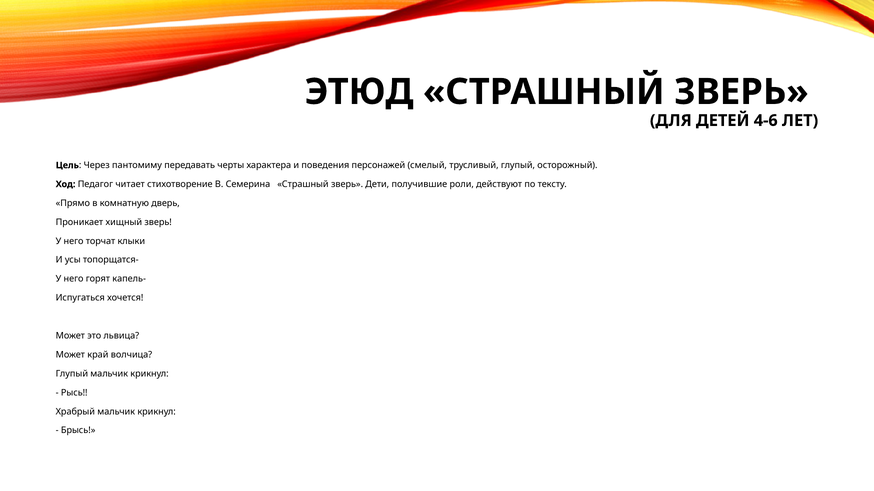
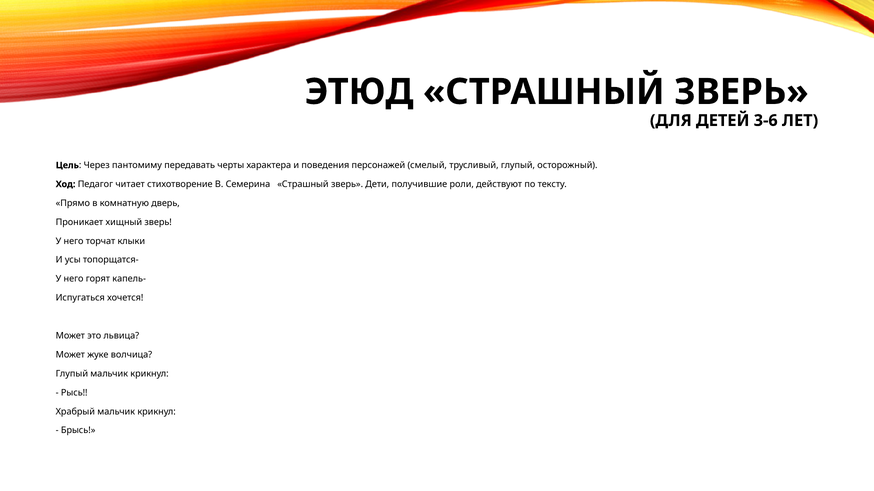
4-6: 4-6 -> 3-6 (766, 121)
край: край -> жуке (98, 355)
